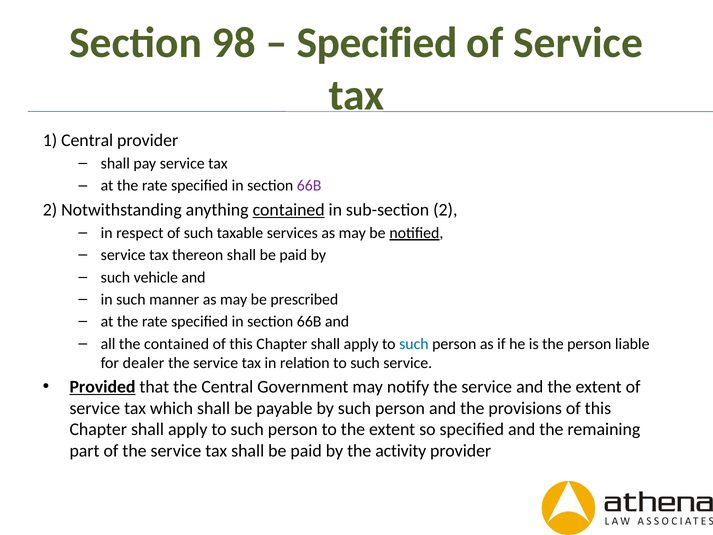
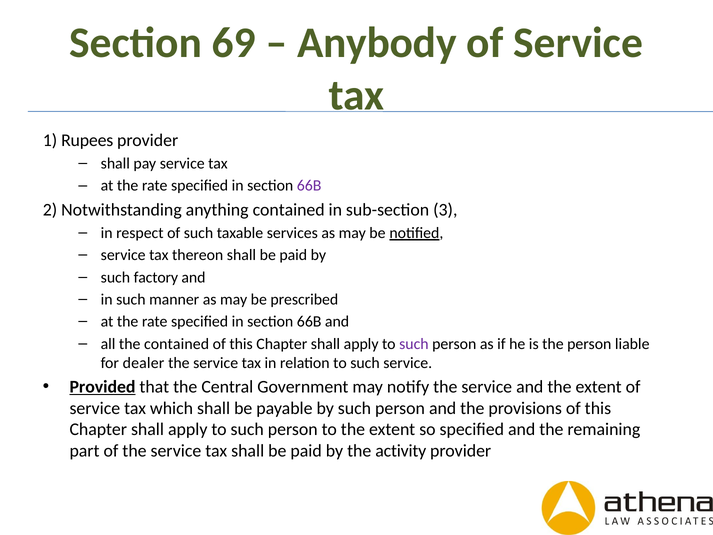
98: 98 -> 69 (234, 43)
Specified: Specified -> Anybody (377, 43)
1 Central: Central -> Rupees (87, 140)
contained underline: present -> none (289, 210)
sub-section 2: 2 -> 3 (445, 210)
vehicle: vehicle -> factory (156, 277)
such colour: blue -> purple (414, 344)
